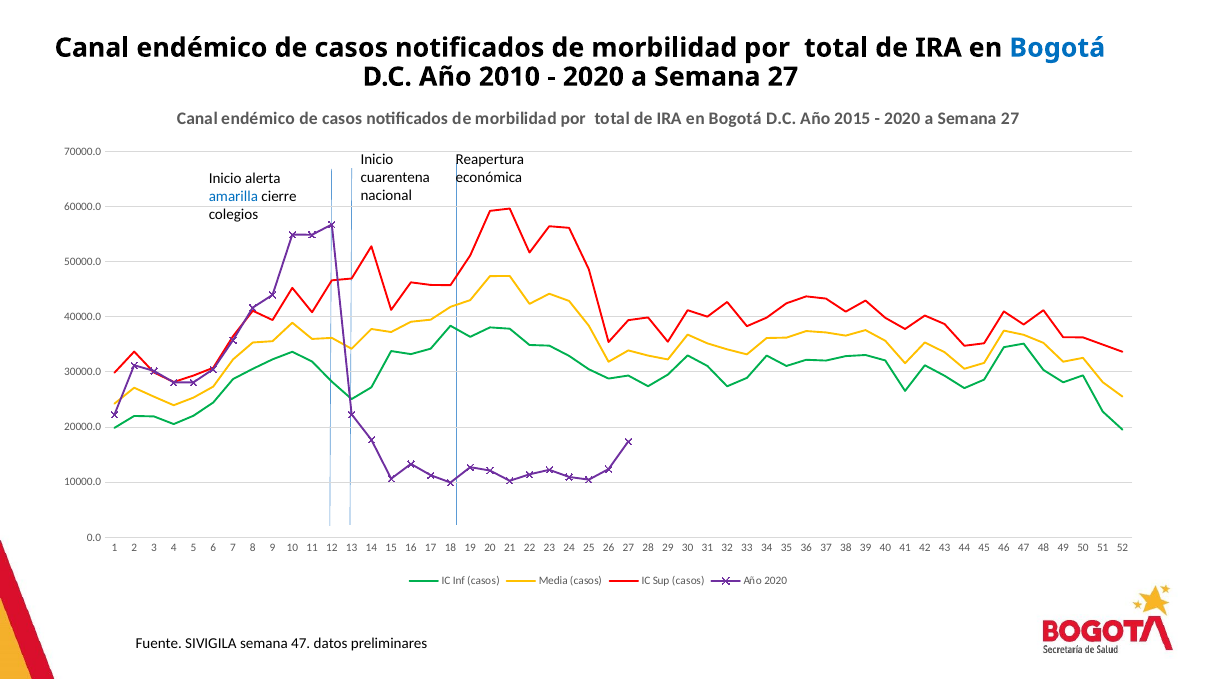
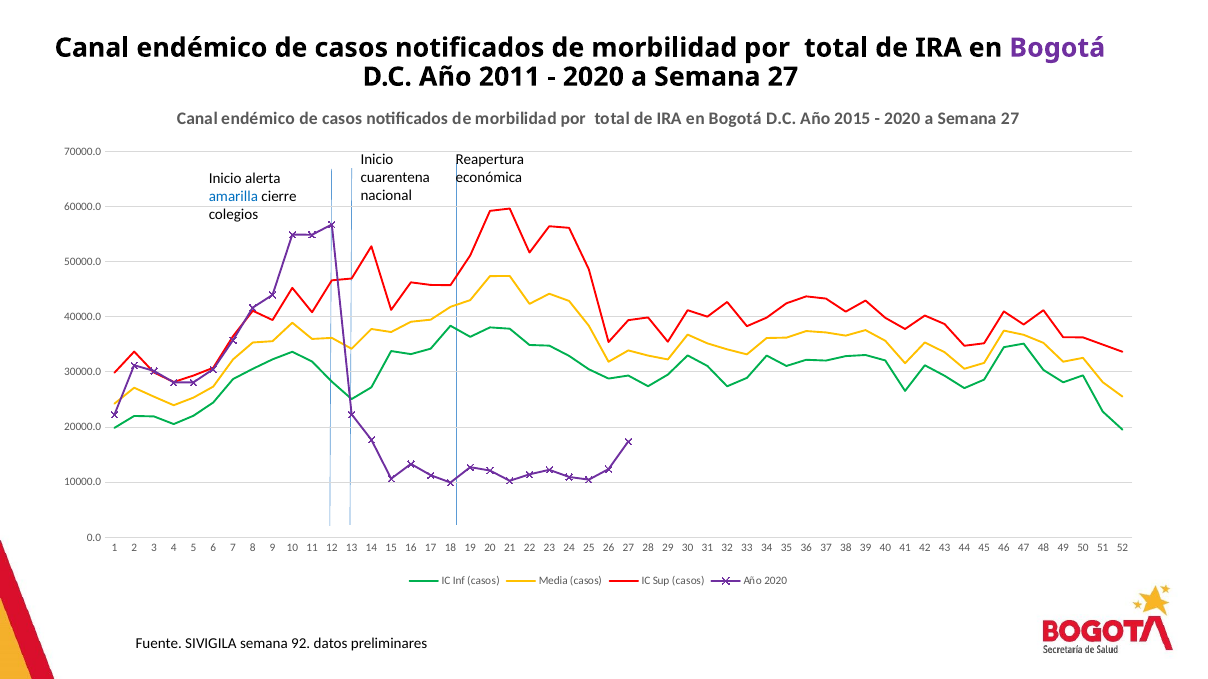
Bogotá colour: blue -> purple (1057, 48)
2010: 2010 -> 2011 (509, 77)
semana 47: 47 -> 92 (301, 644)
